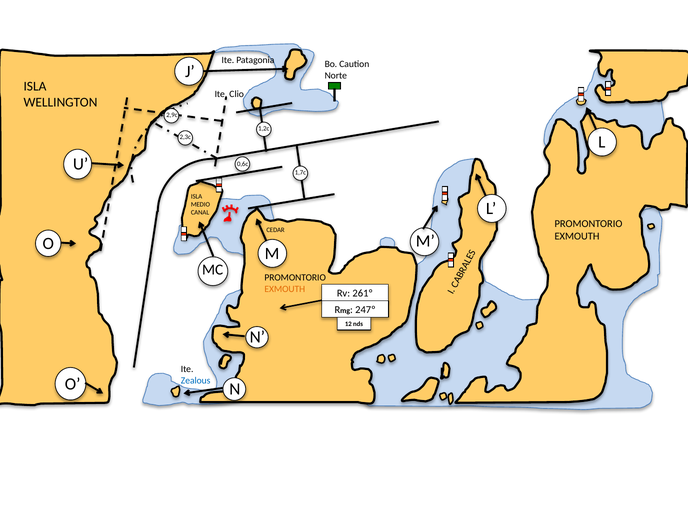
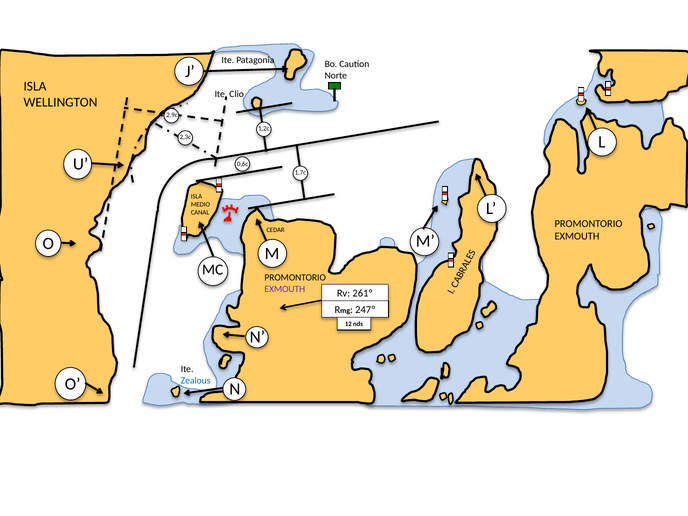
EXMOUTH colour: orange -> purple (285, 289)
